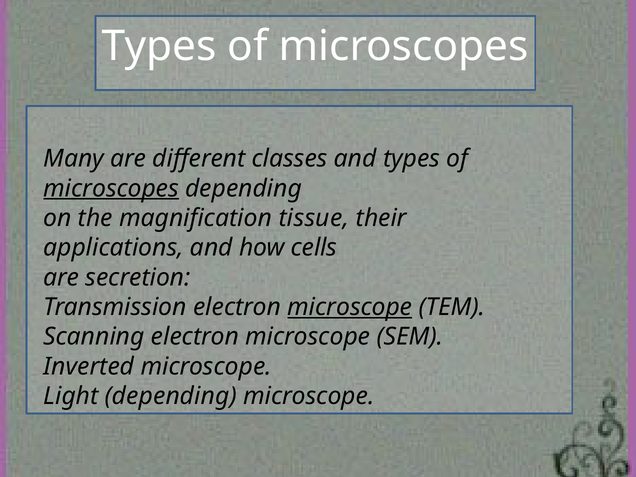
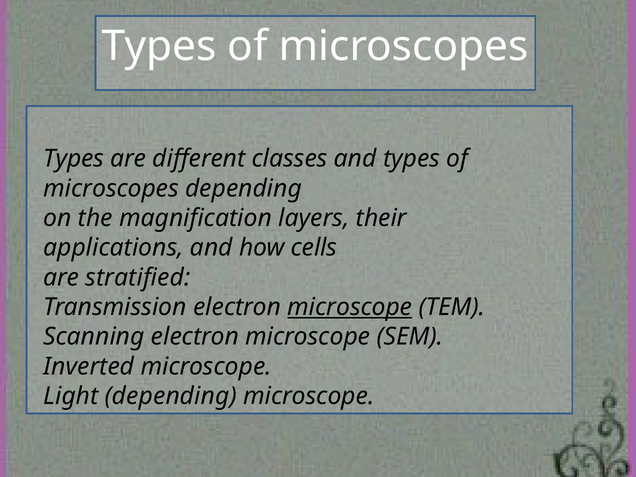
Many: Many -> Types (74, 159)
microscopes underline: present -> none (111, 188)
tissue: tissue -> layers (314, 218)
secretion: secretion -> stratified (138, 277)
